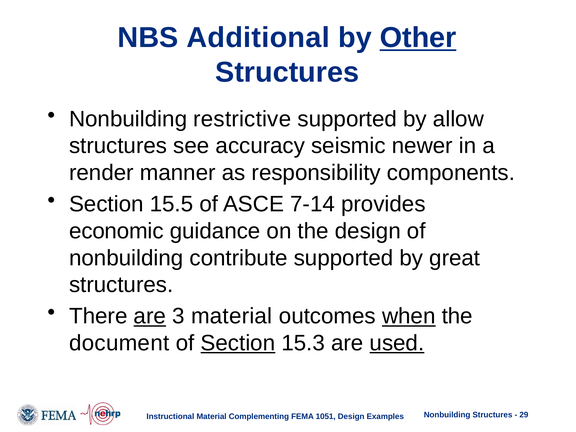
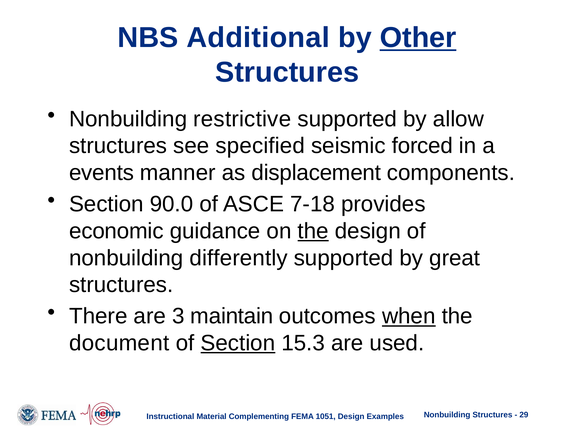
accuracy: accuracy -> specified (260, 146)
newer: newer -> forced (422, 146)
render: render -> events (101, 173)
responsibility: responsibility -> displacement (316, 173)
15.5: 15.5 -> 90.0 (172, 204)
7-14: 7-14 -> 7-18 (313, 204)
the underline: none -> present (313, 231)
contribute: contribute -> differently (239, 258)
are underline: present -> none (150, 316)
3 material: material -> maintain (232, 316)
used underline: present -> none (397, 343)
